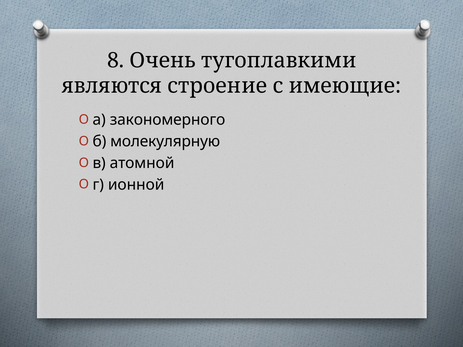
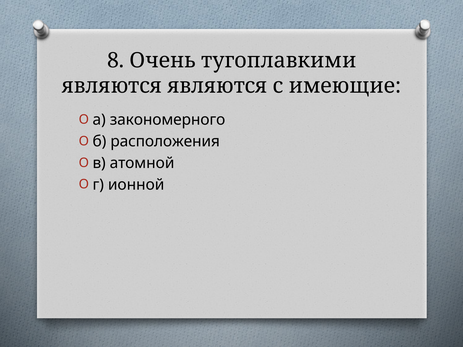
являются строение: строение -> являются (217, 86)
молекулярную: молекулярную -> расположения (165, 142)
